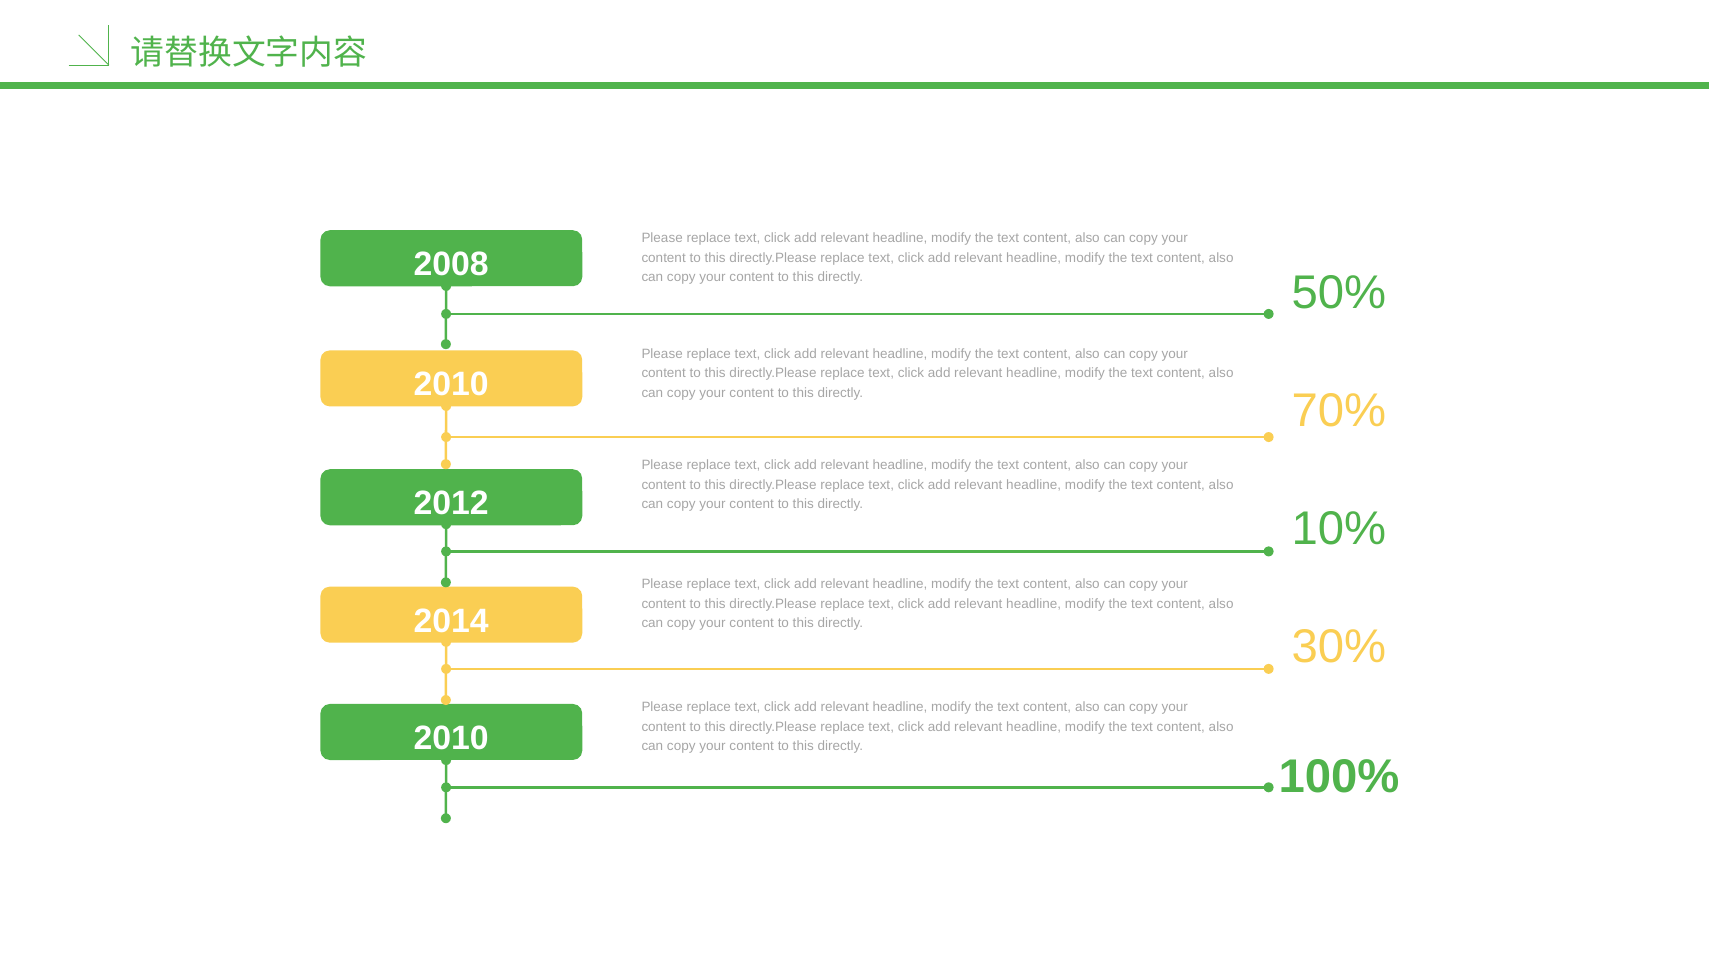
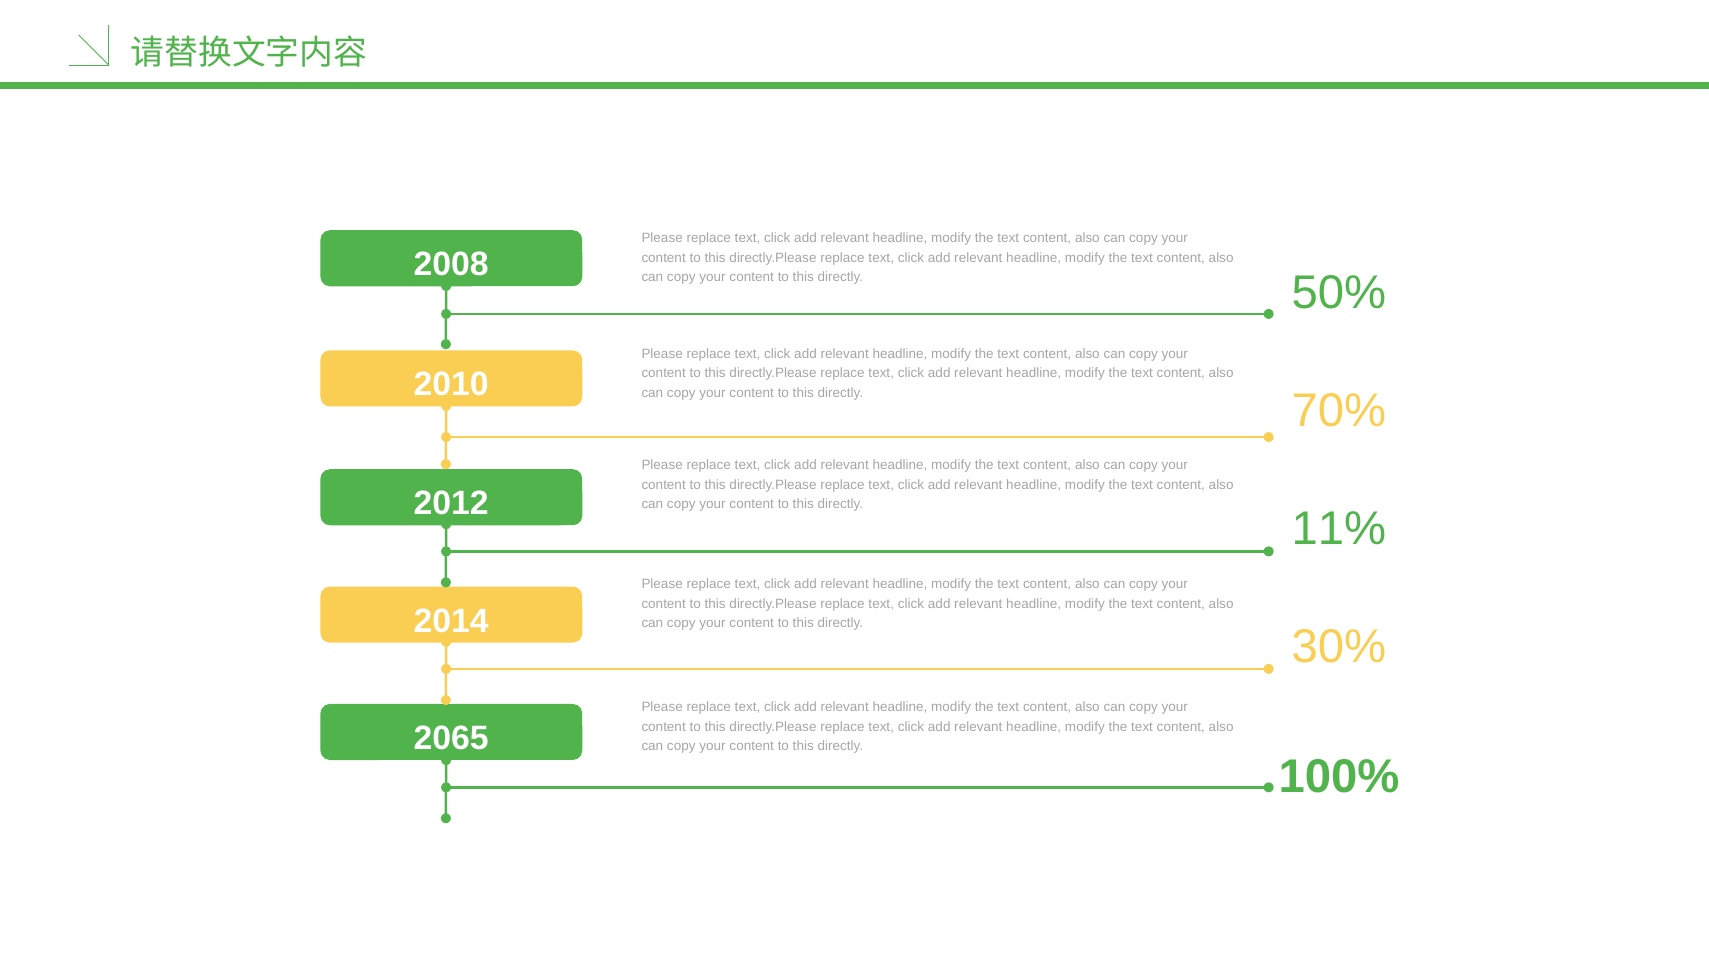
10%: 10% -> 11% (1339, 529)
2010: 2010 -> 2065 (451, 739)
